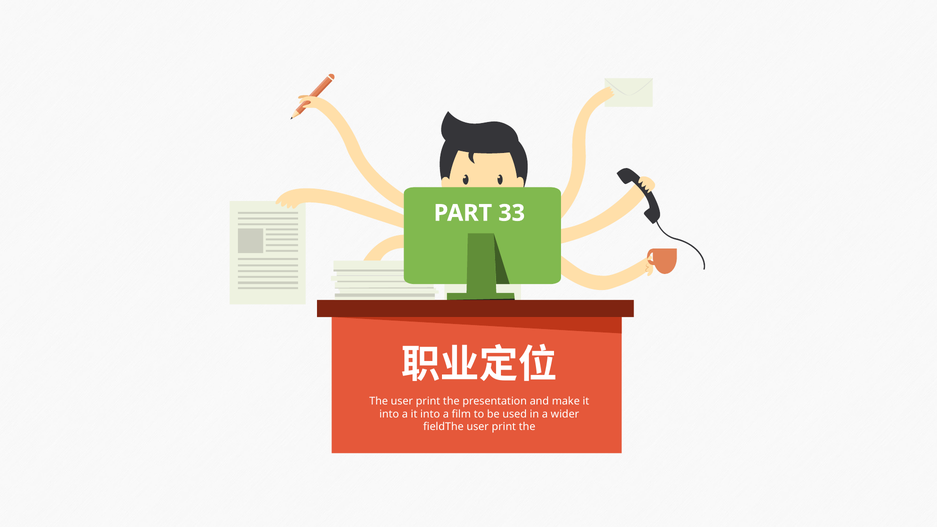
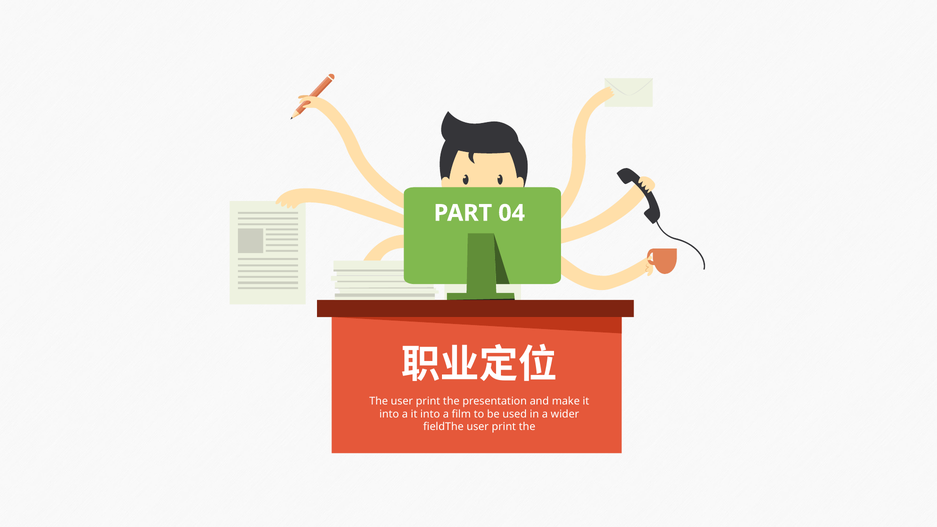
33: 33 -> 04 (512, 213)
